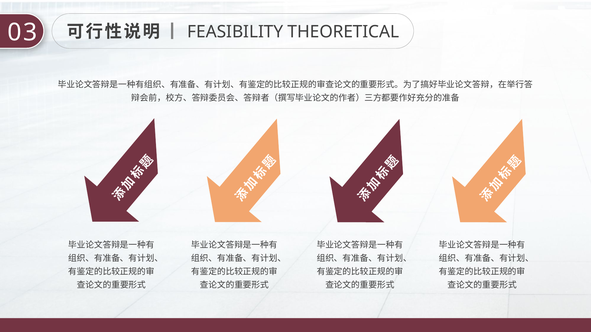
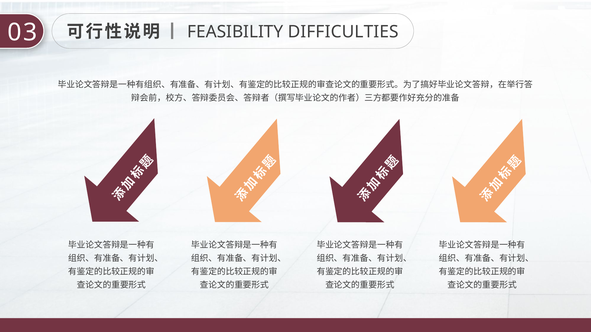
THEORETICAL: THEORETICAL -> DIFFICULTIES (343, 32)
